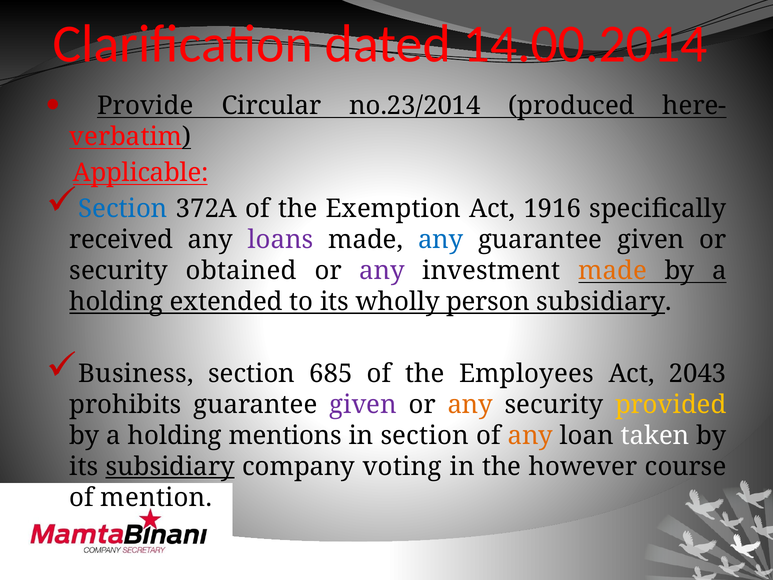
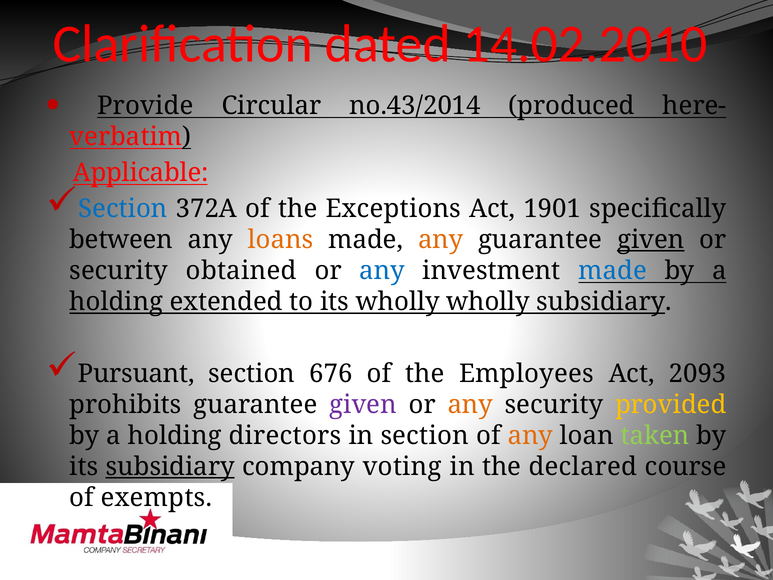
14.00.2014: 14.00.2014 -> 14.02.2010 (585, 44)
no.23/2014: no.23/2014 -> no.43/2014 (415, 106)
Exemption: Exemption -> Exceptions (393, 209)
1916: 1916 -> 1901 (552, 209)
received: received -> between (121, 240)
loans colour: purple -> orange (281, 240)
any colour: blue -> orange (441, 240)
given underline: none -> present (651, 240)
any colour: purple -> blue (382, 271)
made colour: orange -> blue (613, 271)
wholly person: person -> wholly (488, 301)
Business: Business -> Pursuant (136, 374)
685: 685 -> 676 (331, 374)
2043: 2043 -> 2093 (698, 374)
mentions: mentions -> directors (285, 435)
taken colour: white -> light green (655, 435)
however: however -> declared (583, 466)
mention: mention -> exempts (156, 497)
